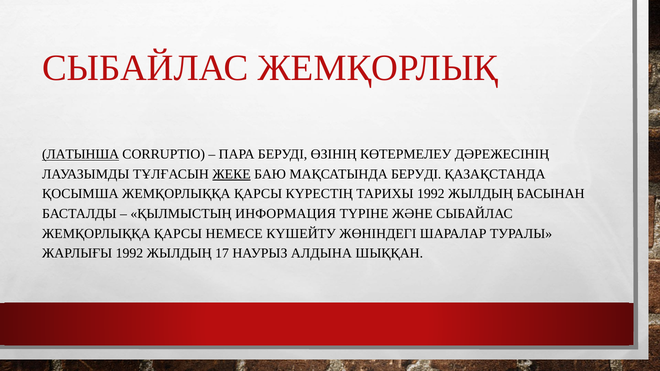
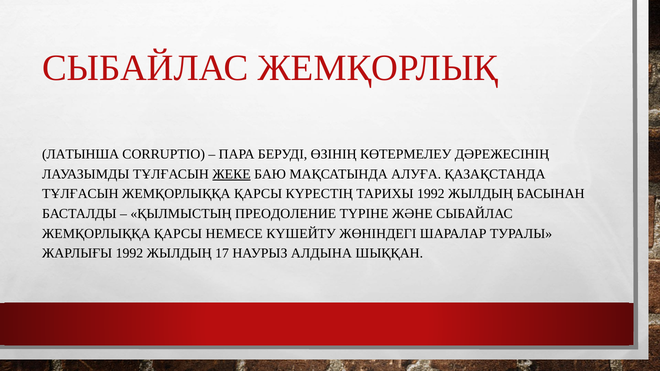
ЛАТЫНША underline: present -> none (81, 154)
МАҚСАТЫНДА БЕРУДІ: БЕРУДІ -> АЛУҒА (416, 174)
ҚОСЫМША: ҚОСЫМША -> ТҰЛҒАСЫН (80, 194)
ИНФОРМАЦИЯ: ИНФОРМАЦИЯ -> ПРЕОДОЛЕНИЕ (286, 214)
